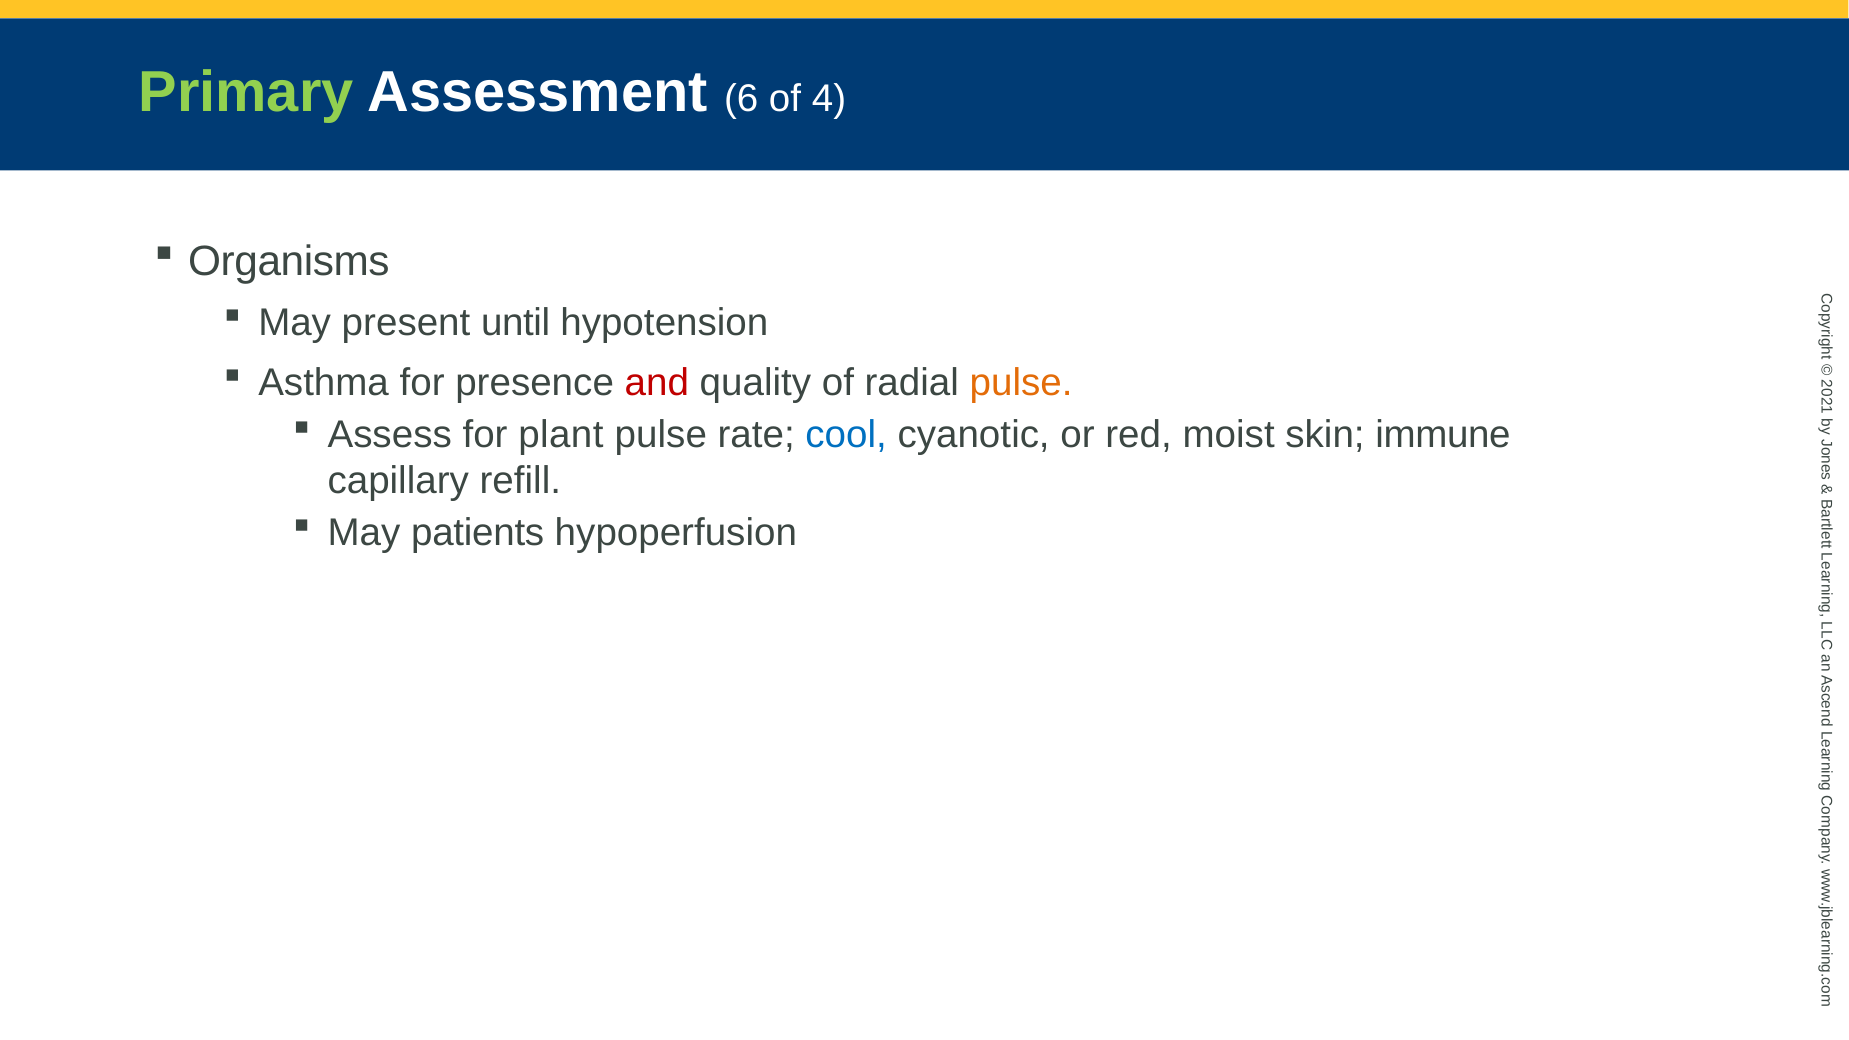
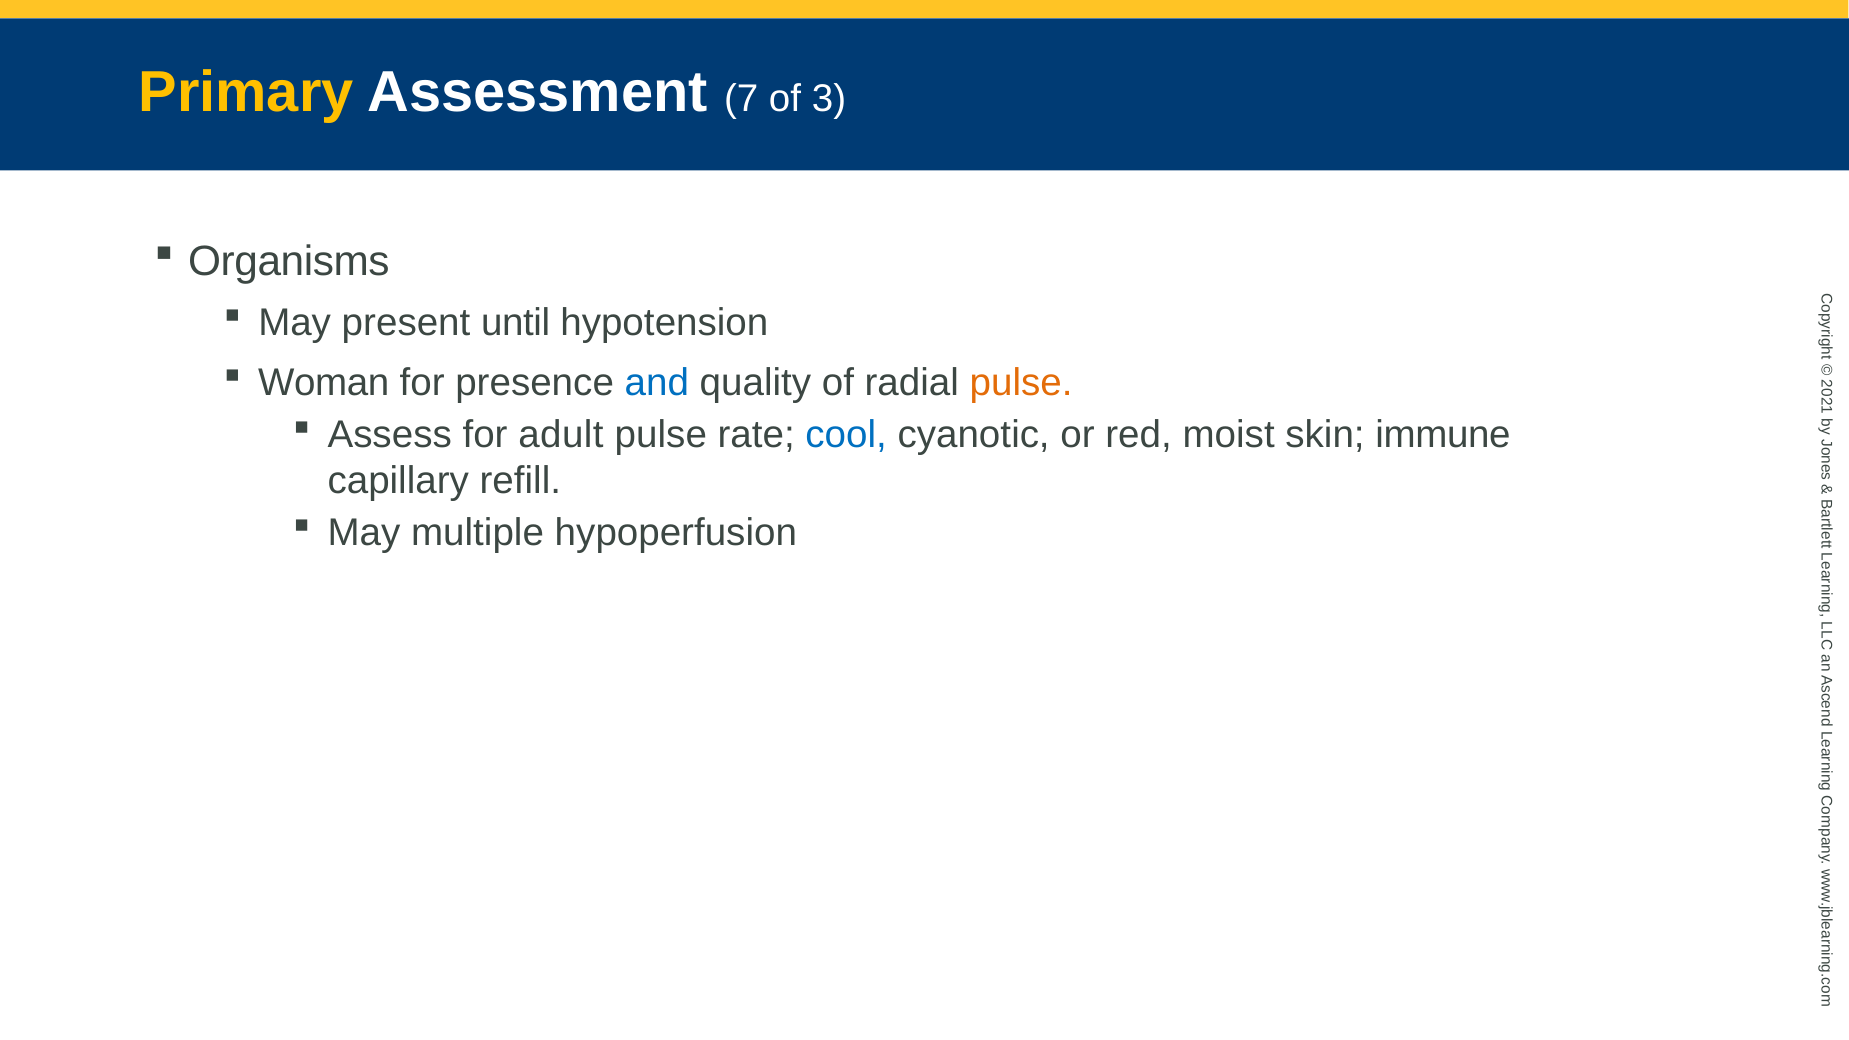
Primary colour: light green -> yellow (246, 93)
6: 6 -> 7 (741, 99)
4: 4 -> 3 (829, 99)
Asthma: Asthma -> Woman (324, 383)
and colour: red -> blue (657, 383)
plant: plant -> adult (561, 435)
patients: patients -> multiple (478, 533)
